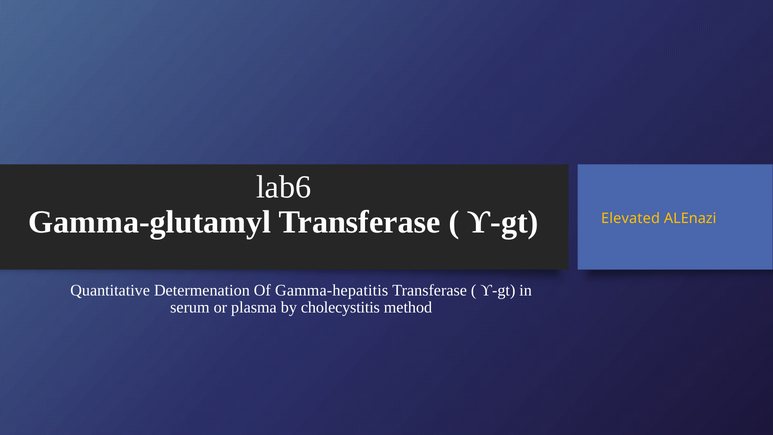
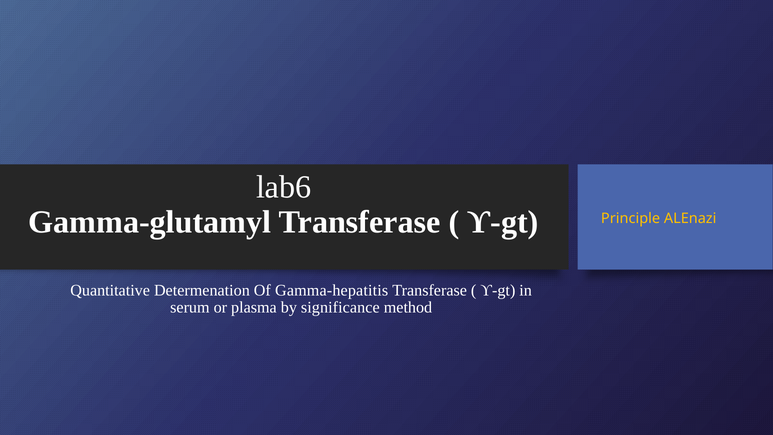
Elevated: Elevated -> Principle (631, 218)
cholecystitis: cholecystitis -> significance (340, 307)
